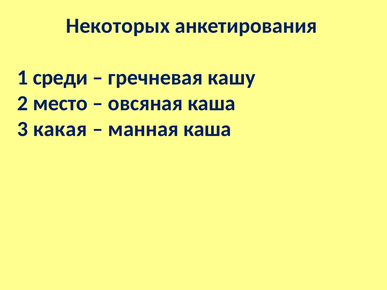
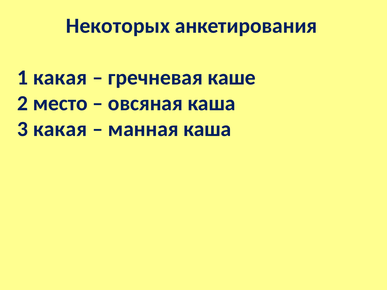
1 среди: среди -> какая (60, 77)
кашу: кашу -> каше (232, 77)
